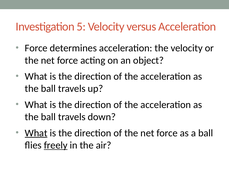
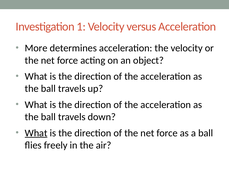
5: 5 -> 1 (81, 27)
Force: Force -> More (36, 48)
freely underline: present -> none (56, 145)
